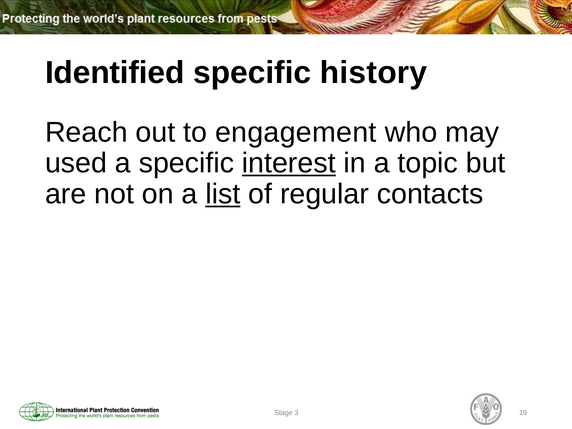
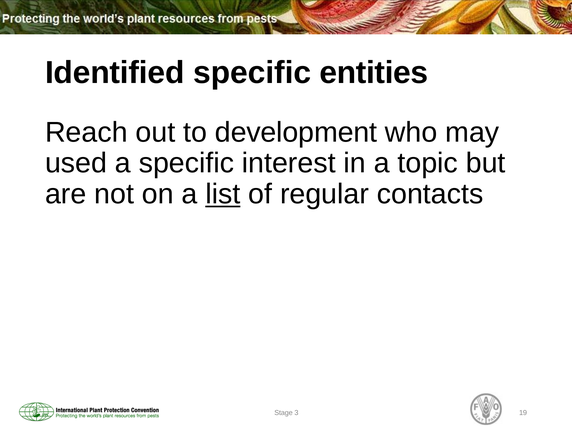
history: history -> entities (374, 73)
engagement: engagement -> development (296, 132)
interest underline: present -> none (289, 163)
